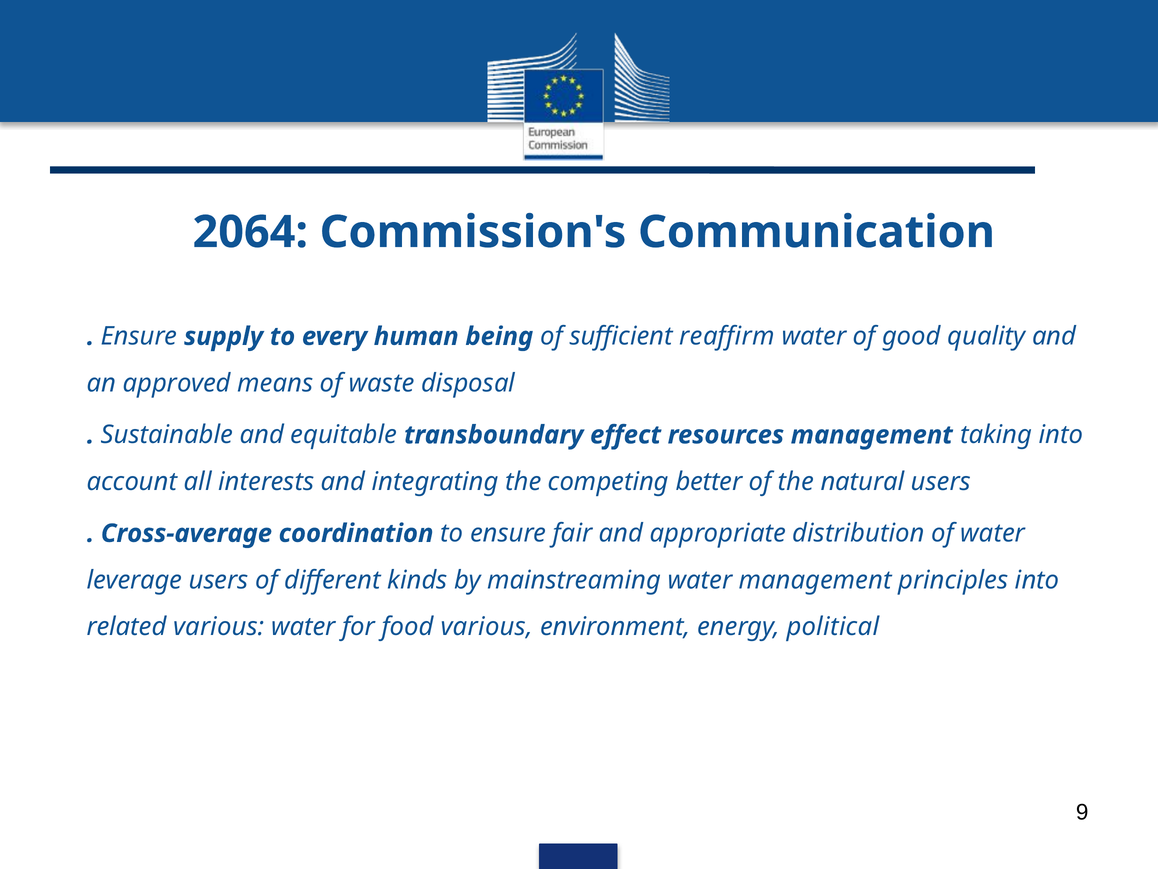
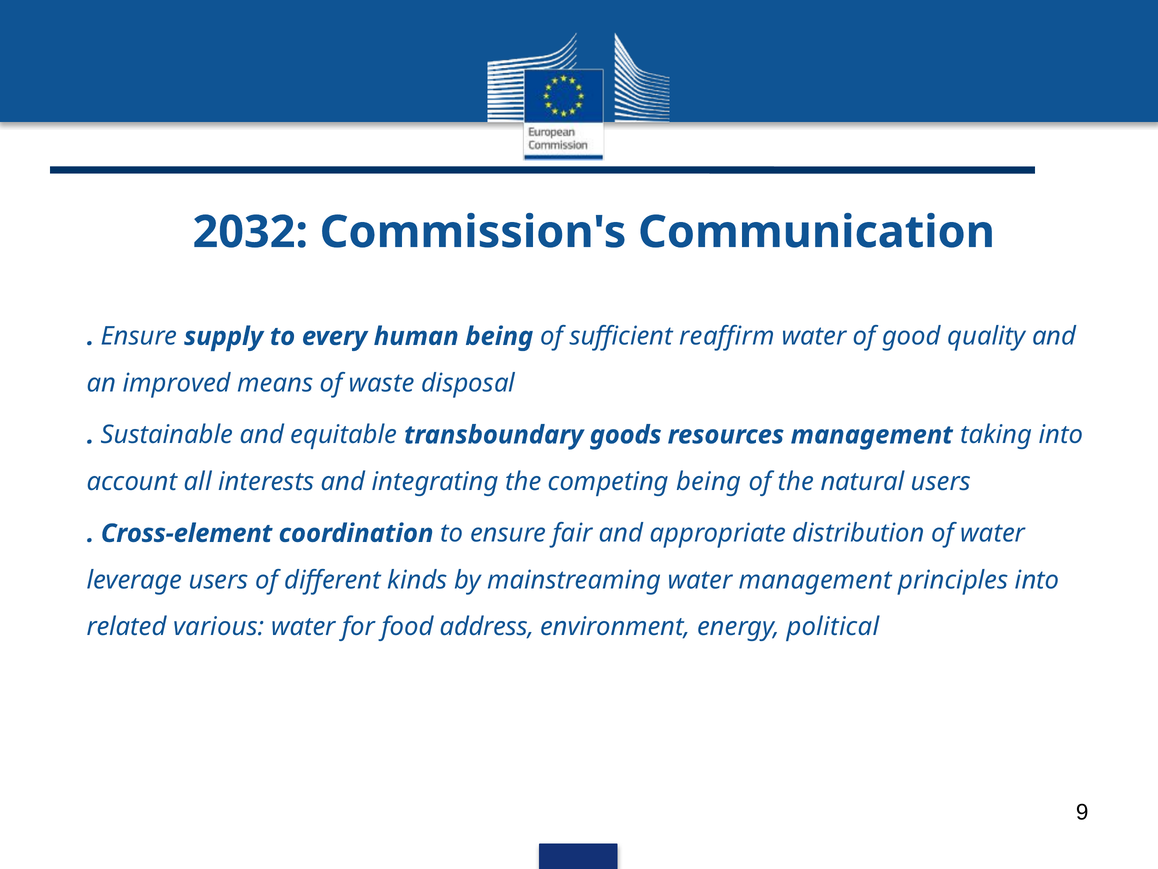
2064: 2064 -> 2032 (250, 232)
approved: approved -> improved (177, 383)
effect: effect -> goods (626, 435)
competing better: better -> being (709, 481)
Cross-average: Cross-average -> Cross-element (186, 533)
food various: various -> address (487, 626)
